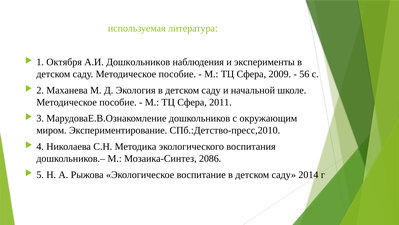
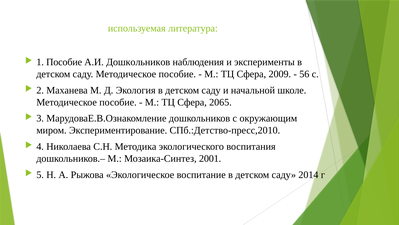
1 Октября: Октября -> Пособие (64, 62)
2011: 2011 -> 2065 (220, 102)
2086: 2086 -> 2001 (210, 158)
